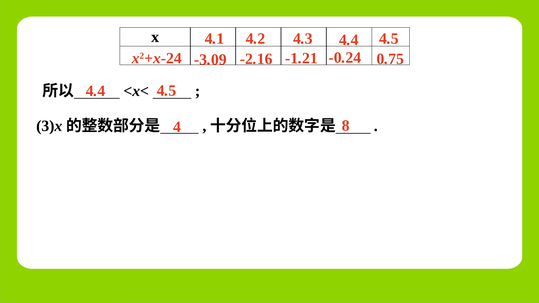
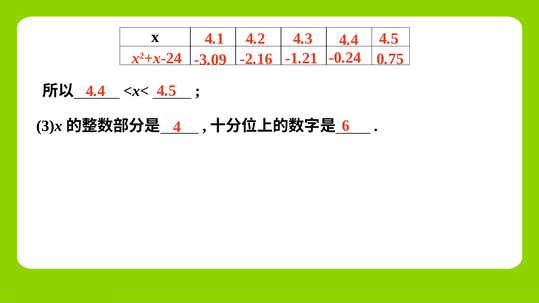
8: 8 -> 6 (346, 126)
